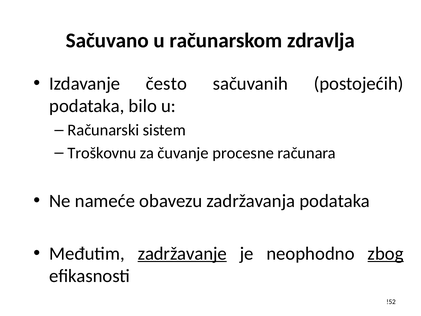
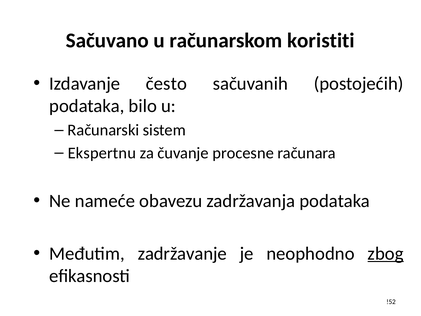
zdravlja: zdravlja -> koristiti (321, 40)
Troškovnu: Troškovnu -> Ekspertnu (102, 153)
zadržavanje underline: present -> none (182, 253)
